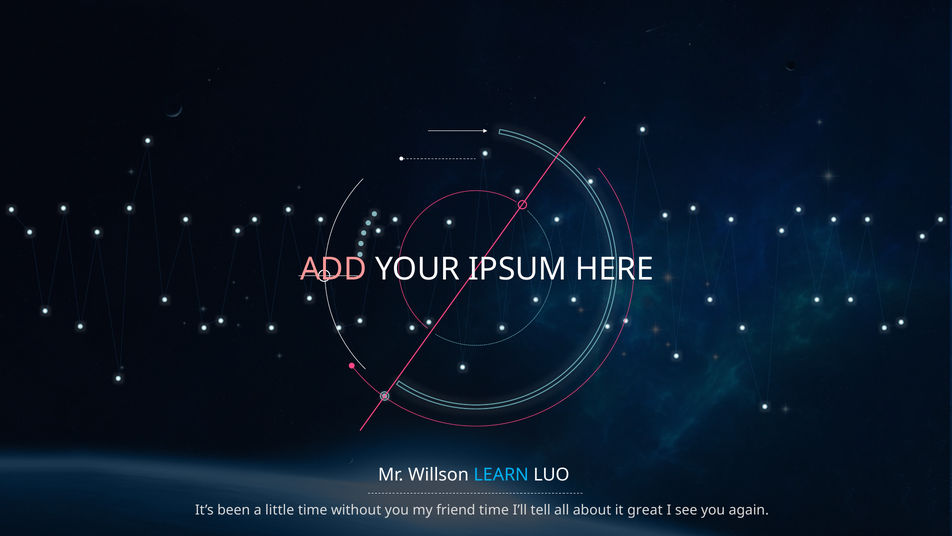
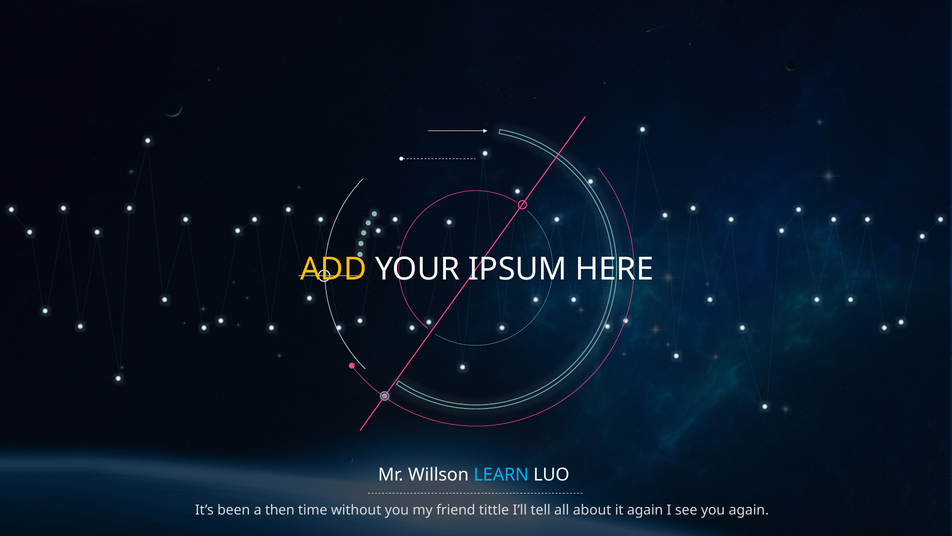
ADD colour: pink -> yellow (333, 269)
little: little -> then (280, 510)
friend time: time -> tittle (494, 510)
it great: great -> again (645, 510)
